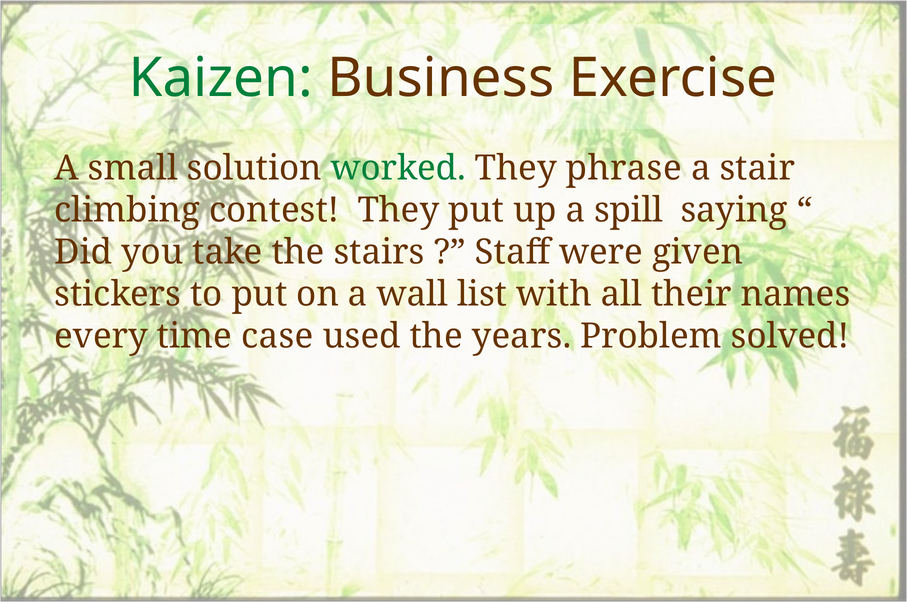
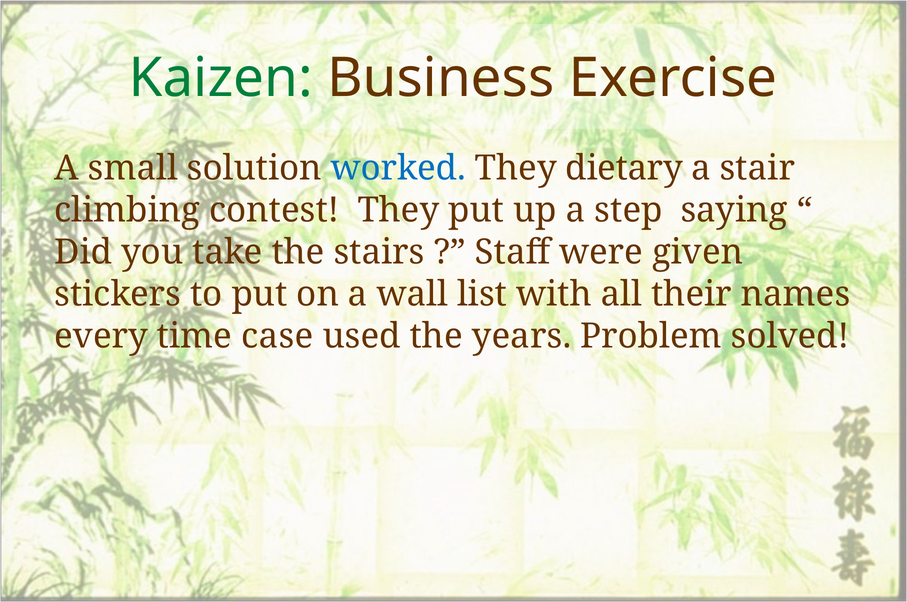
worked colour: green -> blue (398, 168)
phrase: phrase -> dietary (624, 168)
spill: spill -> step (629, 210)
